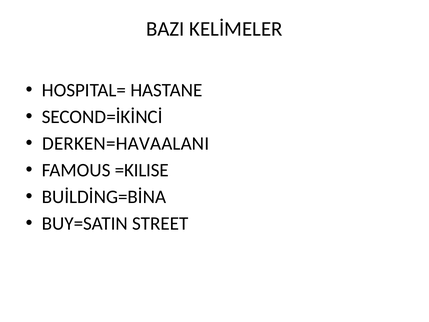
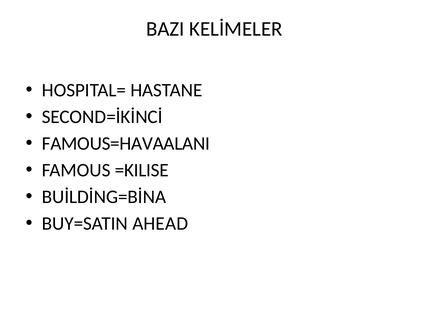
DERKEN=HAVAALANI: DERKEN=HAVAALANI -> FAMOUS=HAVAALANI (126, 143)
STREET: STREET -> AHEAD (160, 224)
